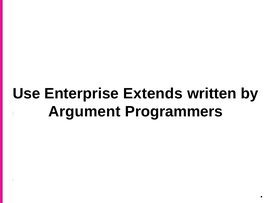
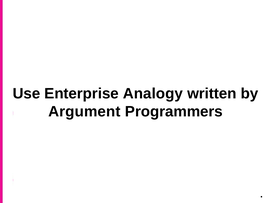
Extends: Extends -> Analogy (153, 94)
